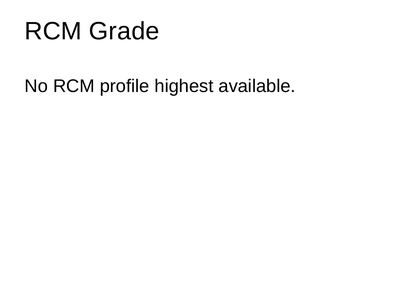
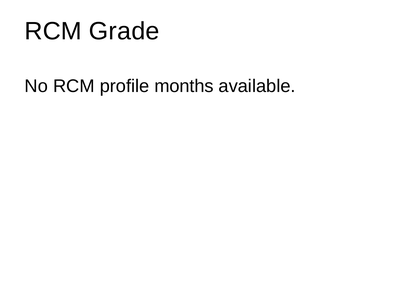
highest: highest -> months (184, 86)
